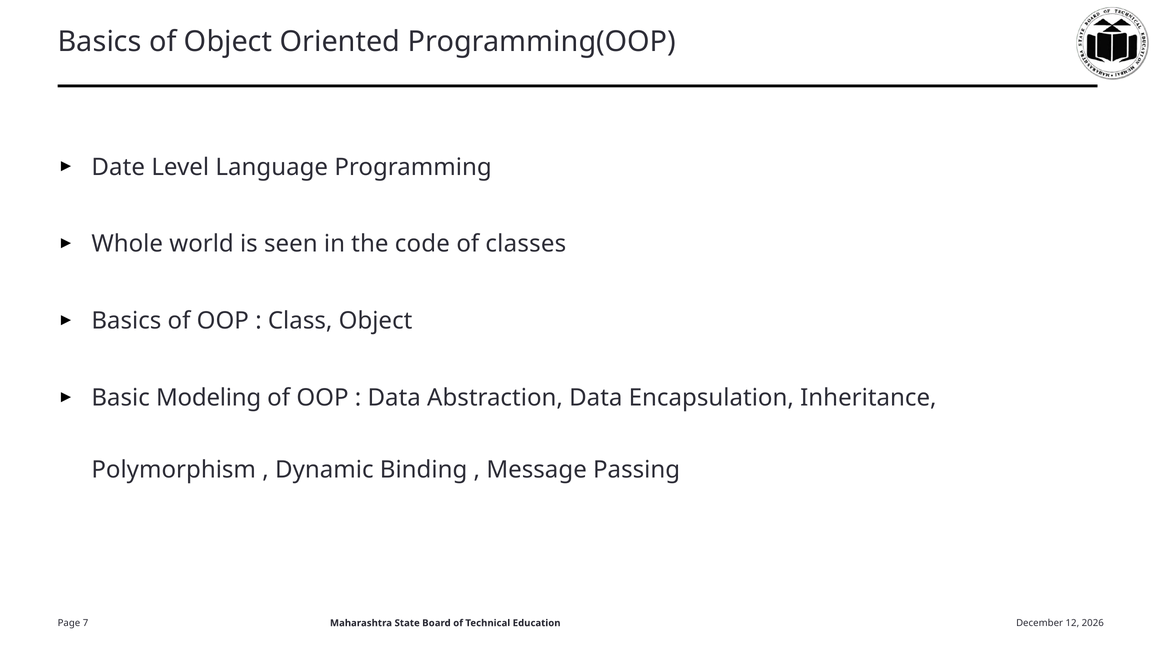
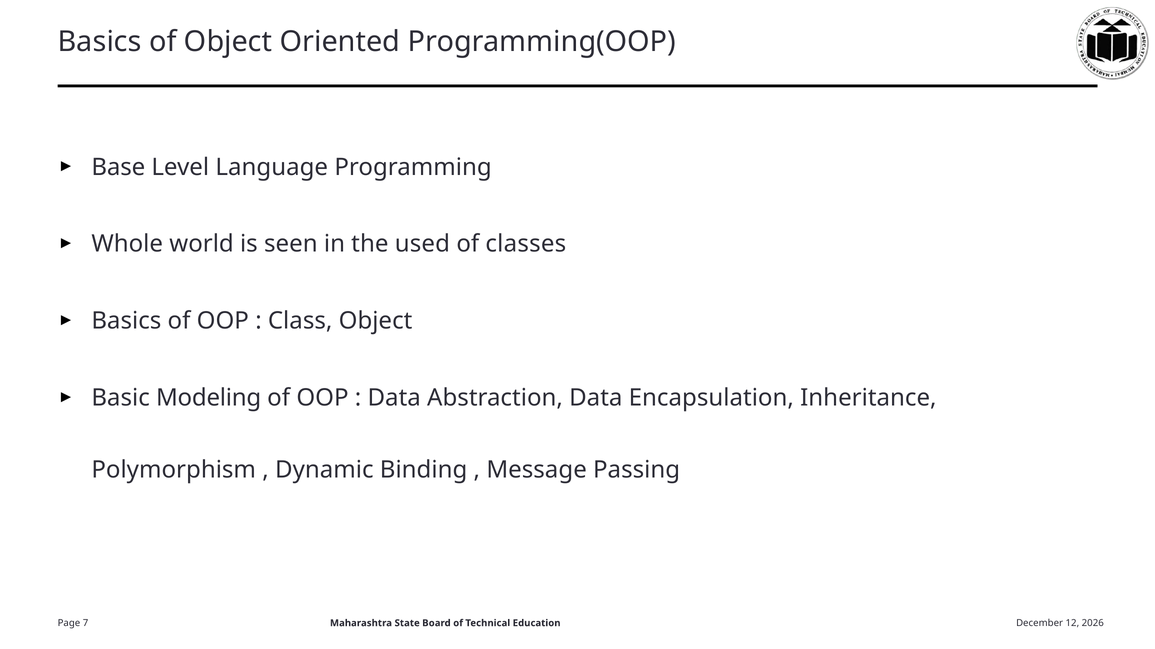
Date: Date -> Base (118, 167)
code: code -> used (422, 244)
